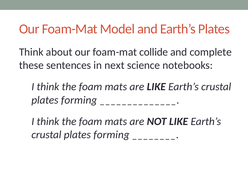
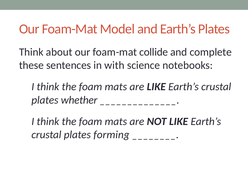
next: next -> with (114, 65)
forming: forming -> whether (79, 100)
